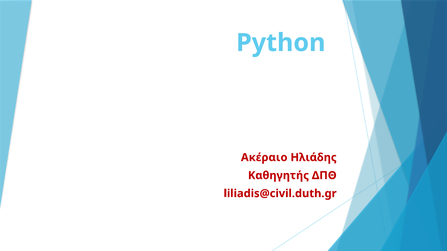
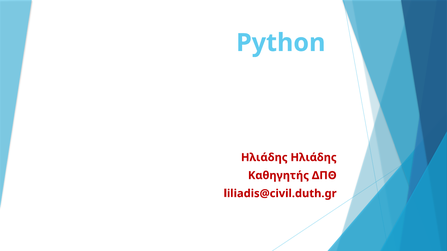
Ακέραιο: Ακέραιο -> Ηλιάδης (264, 158)
